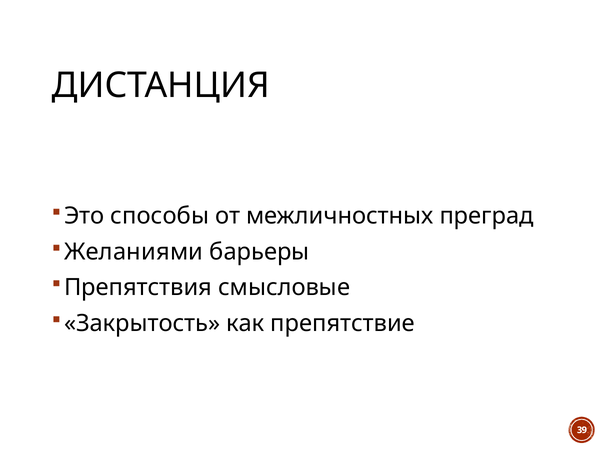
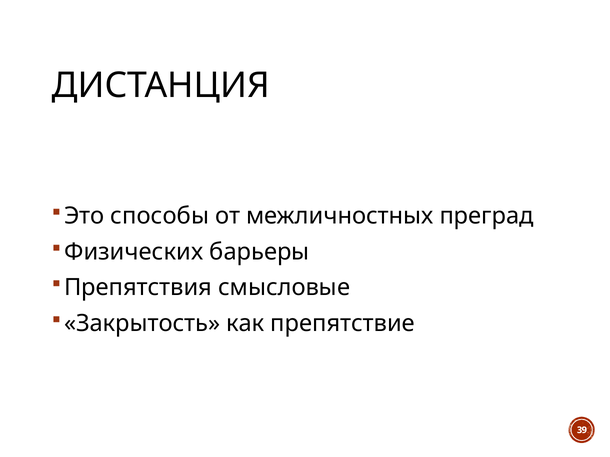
Желаниями: Желаниями -> Физических (134, 252)
